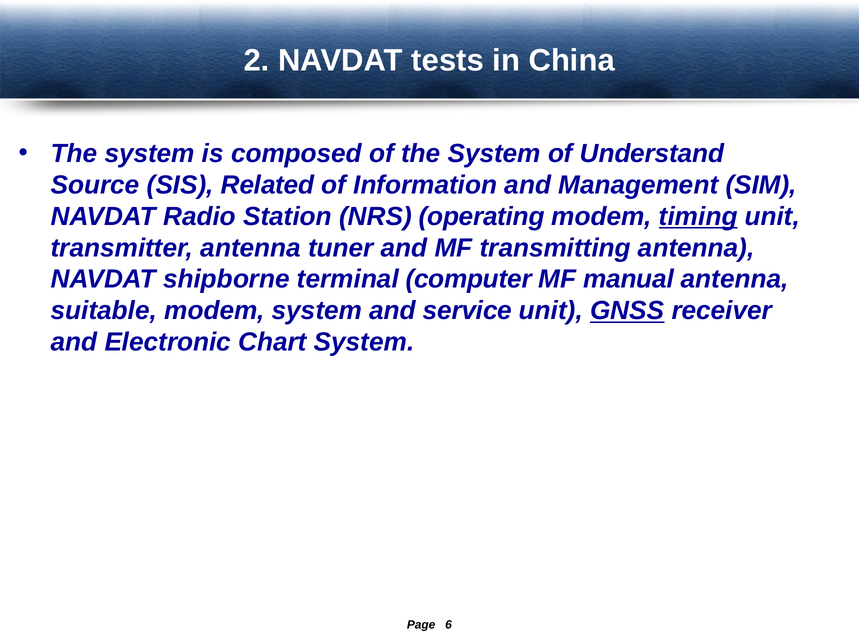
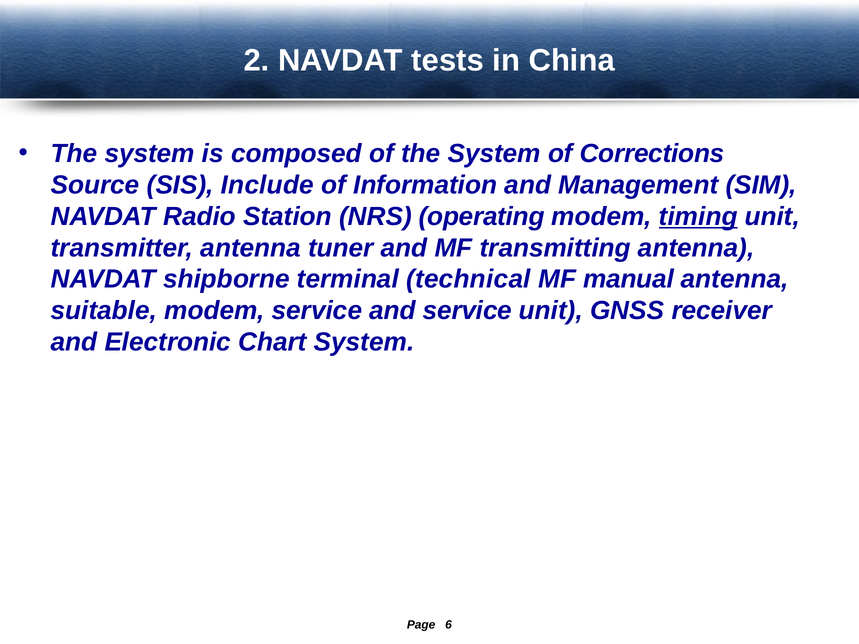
Understand: Understand -> Corrections (652, 154)
Related: Related -> Include (267, 185)
computer: computer -> technical (468, 279)
modem system: system -> service (317, 311)
GNSS underline: present -> none (627, 311)
